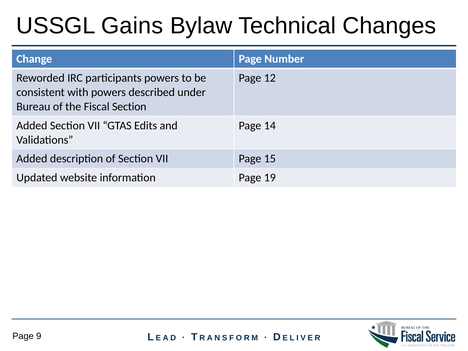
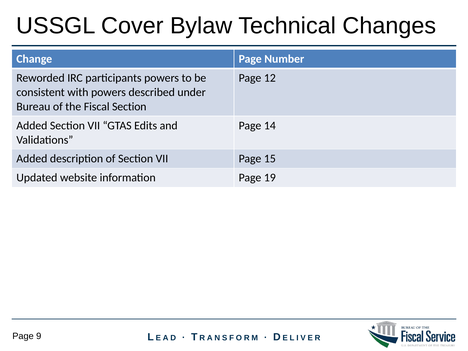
Gains: Gains -> Cover (132, 26)
